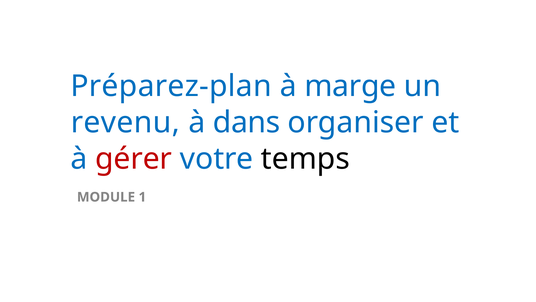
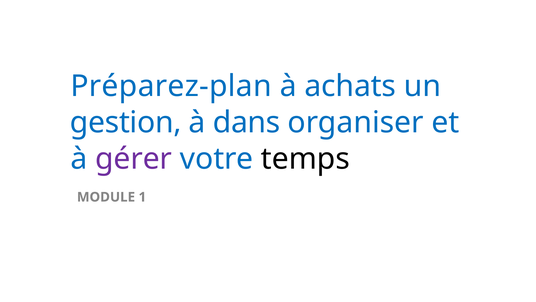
marge: marge -> achats (350, 86)
revenu: revenu -> gestion (126, 122)
gérer colour: red -> purple (134, 159)
